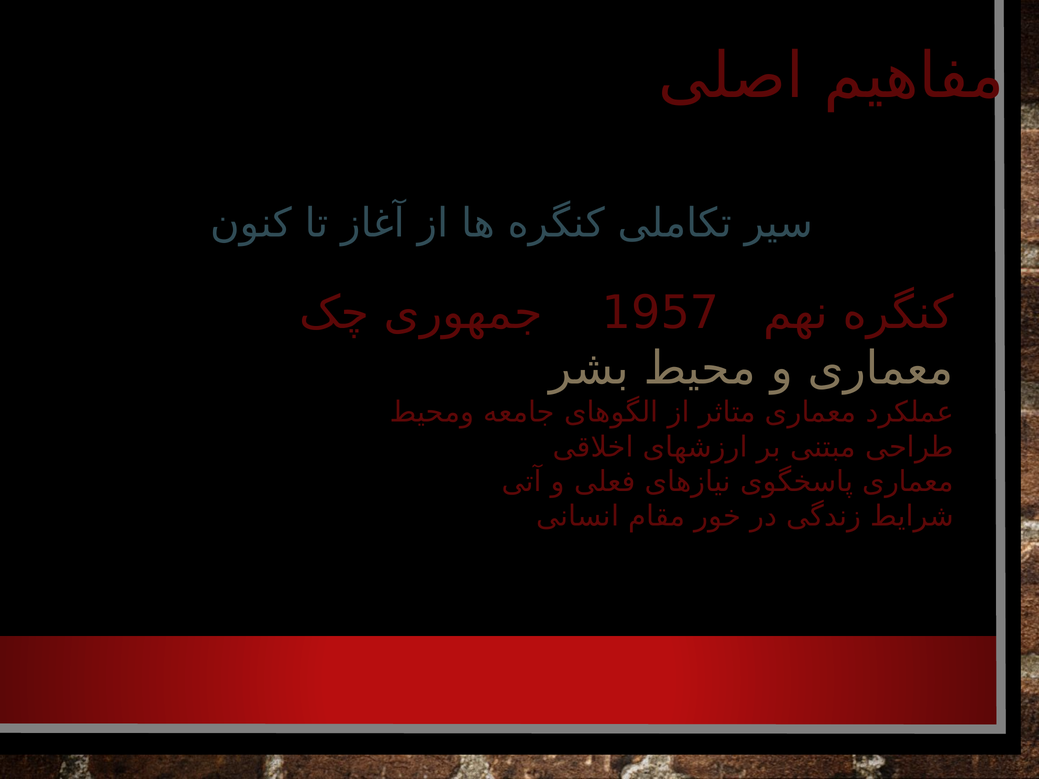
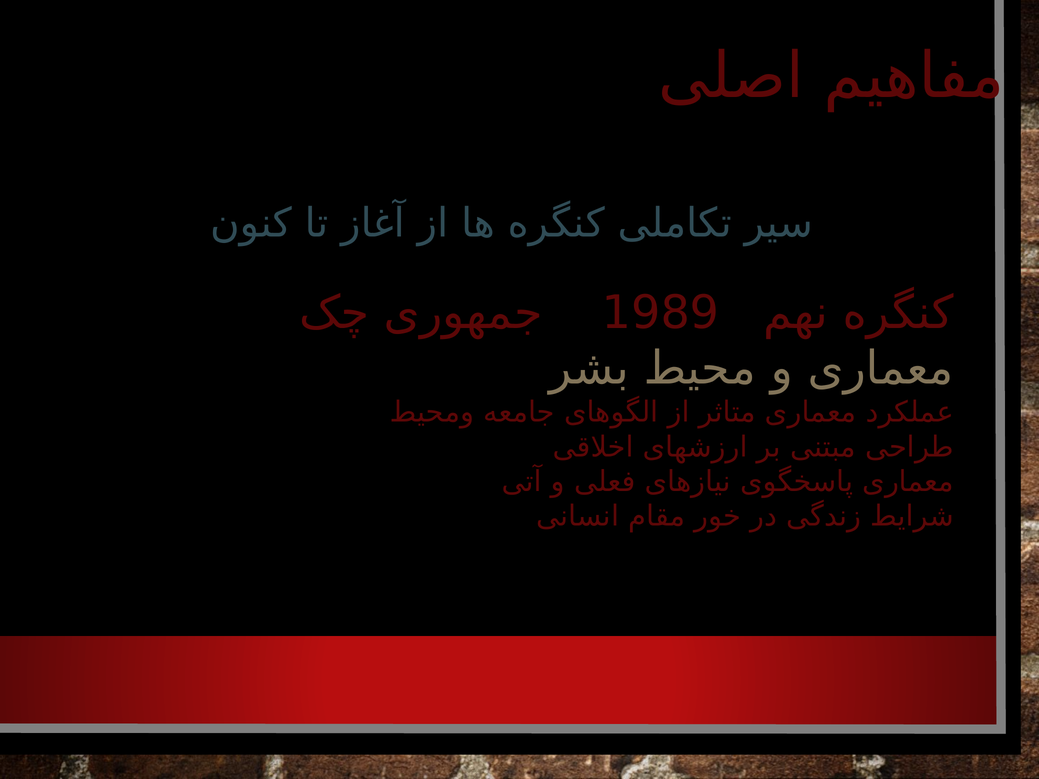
1957: 1957 -> 1989 (661, 313)
